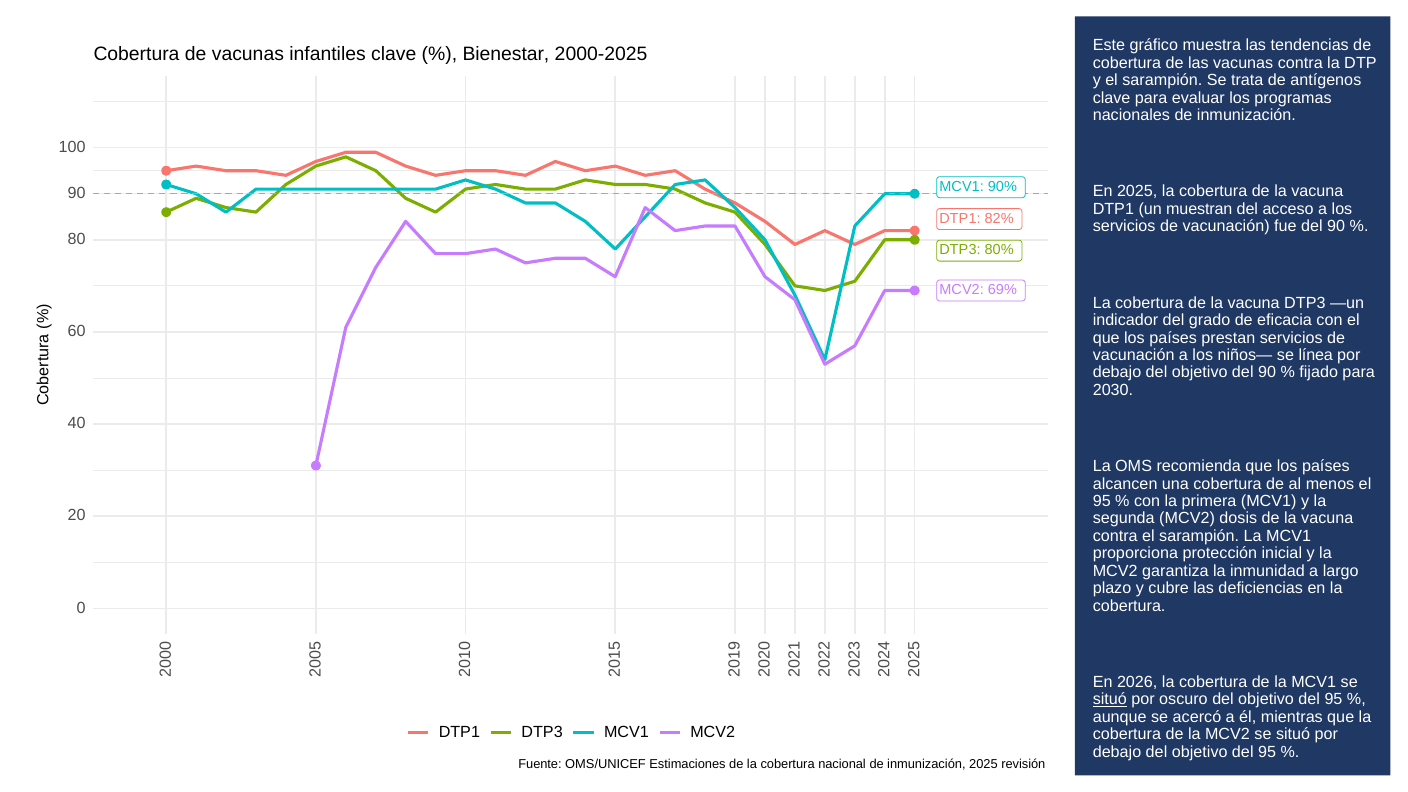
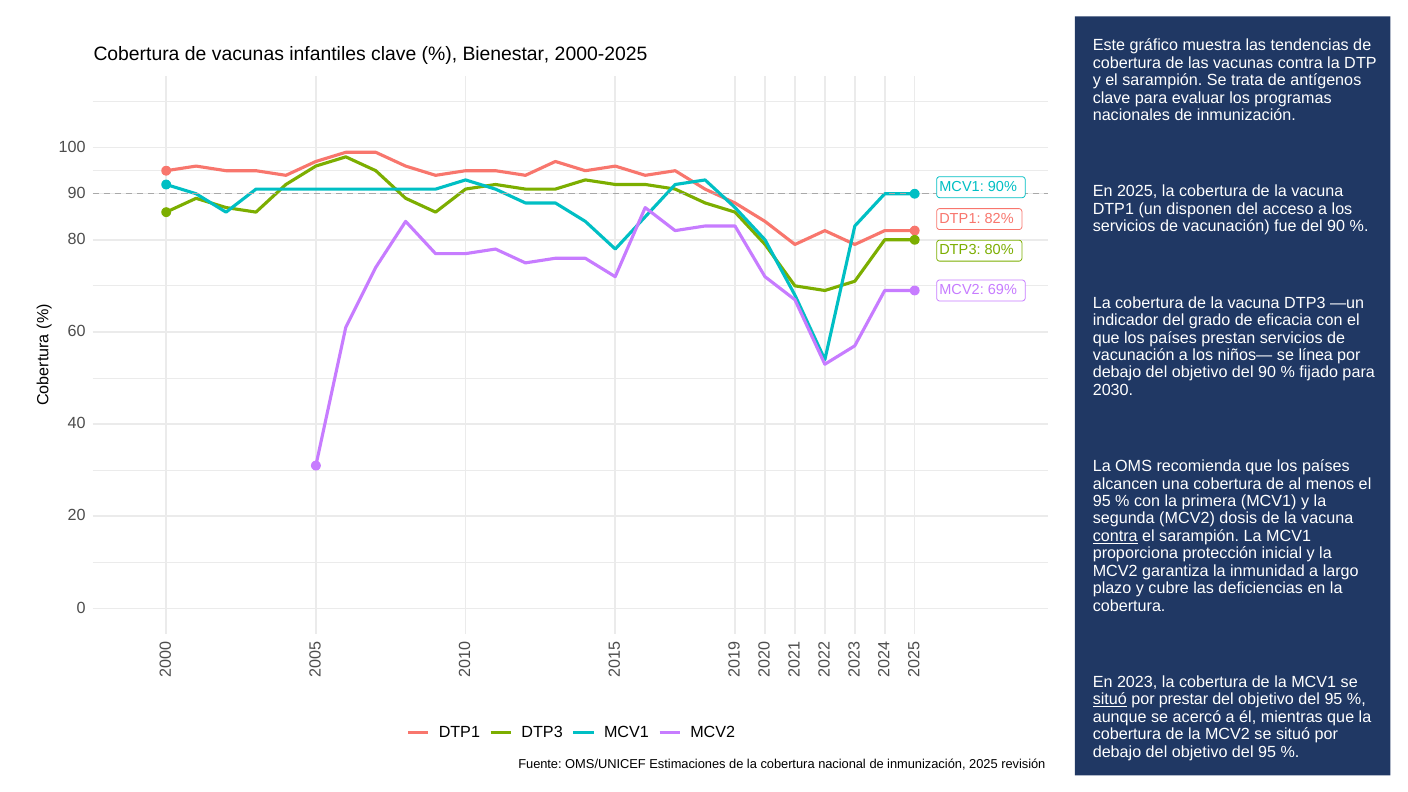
muestran: muestran -> disponen (1199, 209)
contra underline: none -> present (1115, 536)
2026: 2026 -> 2023 (1137, 682)
oscuro: oscuro -> prestar (1184, 700)
